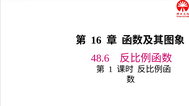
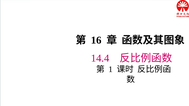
48.6: 48.6 -> 14.4 (100, 58)
